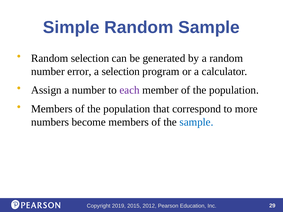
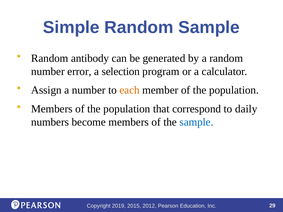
Random selection: selection -> antibody (90, 58)
each colour: purple -> orange (130, 90)
more: more -> daily (246, 109)
